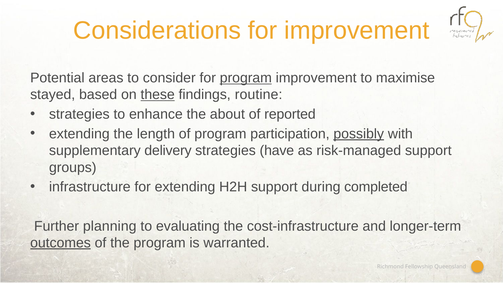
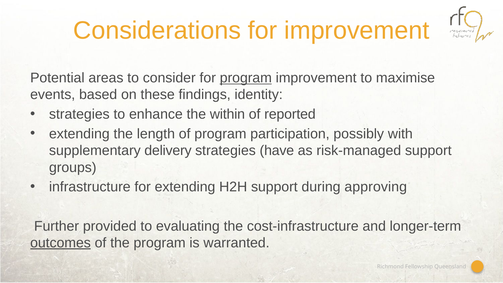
stayed: stayed -> events (53, 95)
these underline: present -> none (158, 95)
routine: routine -> identity (259, 95)
about: about -> within (227, 114)
possibly underline: present -> none (359, 134)
completed: completed -> approving (376, 187)
planning: planning -> provided (110, 226)
